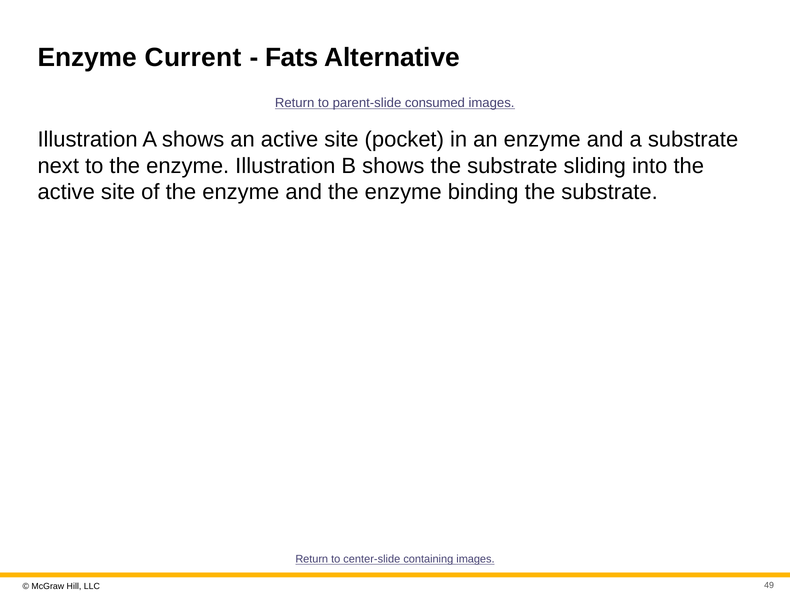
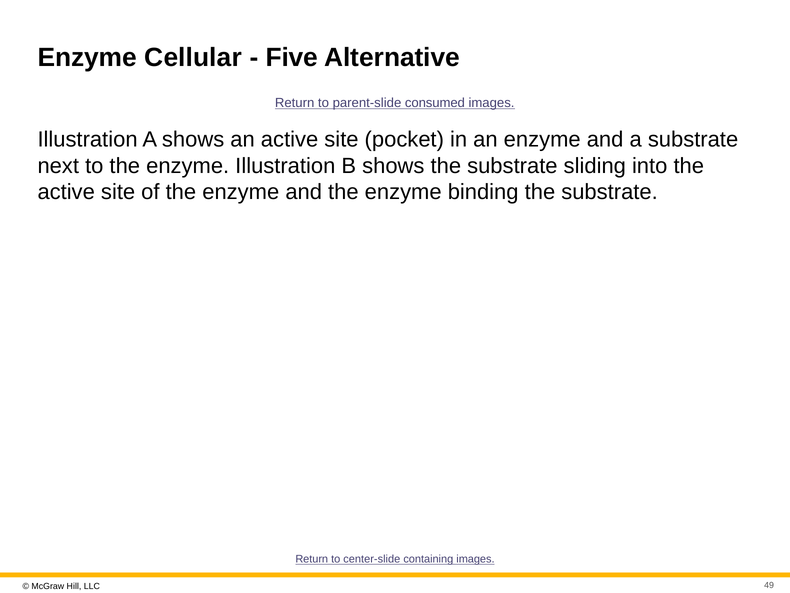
Current: Current -> Cellular (193, 57)
Fats: Fats -> Five (292, 57)
